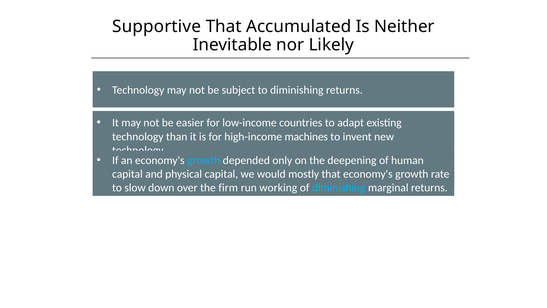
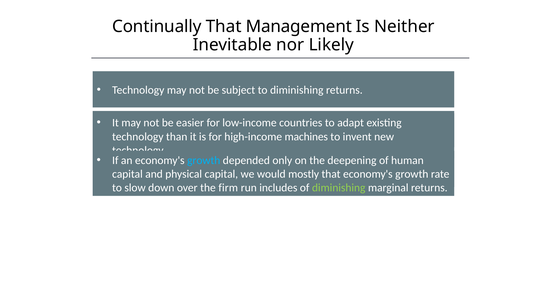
Supportive: Supportive -> Continually (157, 26)
Accumulated: Accumulated -> Management (299, 26)
working: working -> includes (278, 188)
diminishing colour: light blue -> light green (339, 188)
